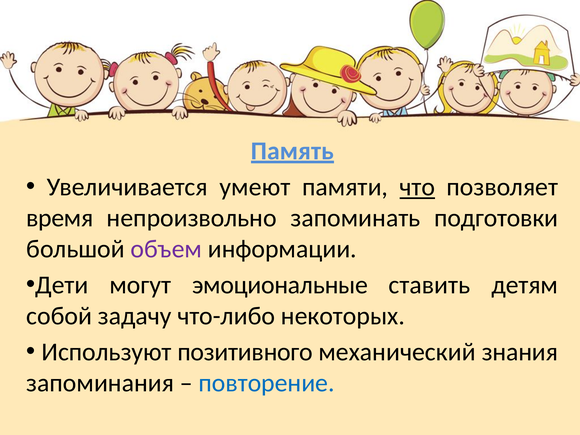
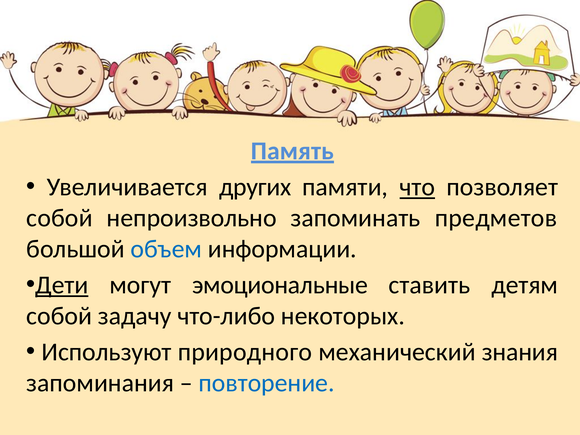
умеют: умеют -> других (255, 187)
время: время -> собой (59, 218)
подготовки: подготовки -> предметов (496, 218)
объем colour: purple -> blue (166, 249)
Дети underline: none -> present (62, 285)
позитивного: позитивного -> природного (245, 352)
